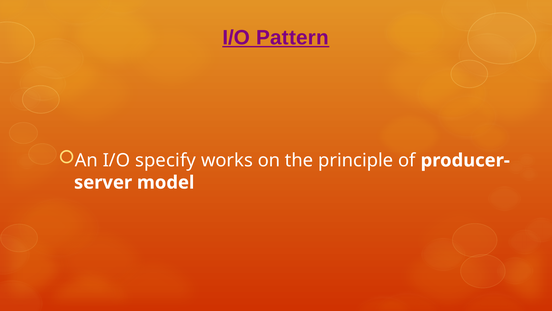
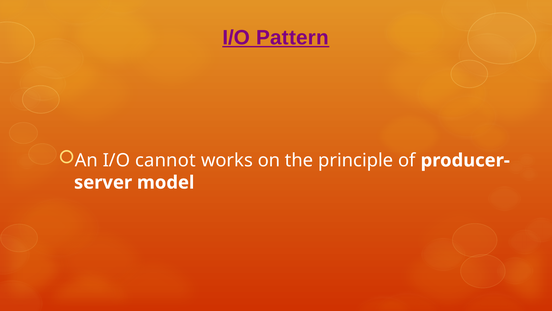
specify: specify -> cannot (166, 160)
